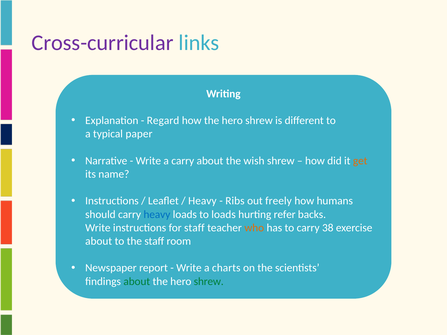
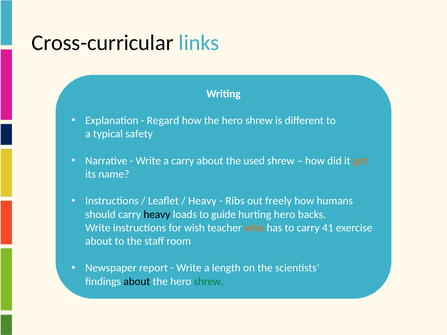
Cross-curricular colour: purple -> black (103, 43)
paper: paper -> safety (139, 134)
wish: wish -> used (254, 161)
heavy colour: blue -> black (157, 214)
to loads: loads -> guide (224, 214)
hurting refer: refer -> hero (285, 214)
for staff: staff -> wish (194, 228)
38: 38 -> 41 (328, 228)
charts: charts -> length (226, 268)
about colour: green -> black (137, 282)
